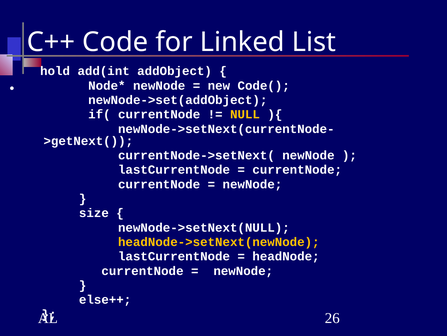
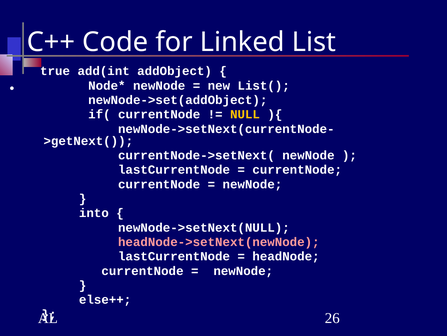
hold: hold -> true (55, 71)
Code(: Code( -> List( (264, 85)
size: size -> into (94, 213)
headNode->setNext(newNode colour: yellow -> pink (219, 241)
